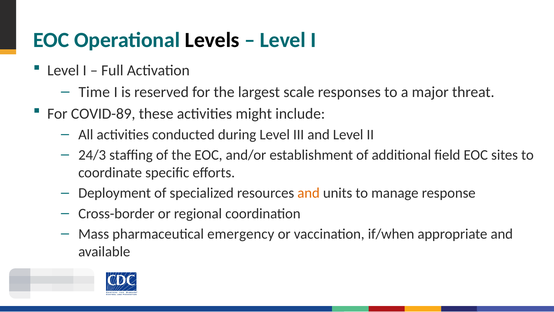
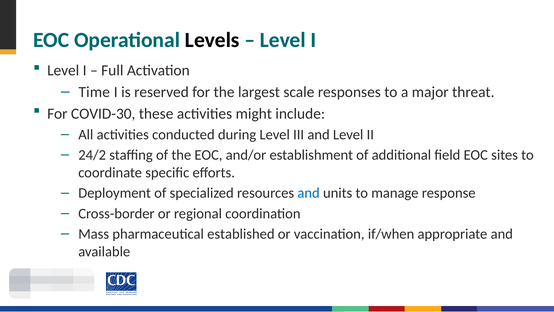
COVID-89: COVID-89 -> COVID-30 (103, 113)
24/3: 24/3 -> 24/2 (92, 155)
and colour: orange -> blue (309, 193)
emergency: emergency -> established (241, 234)
